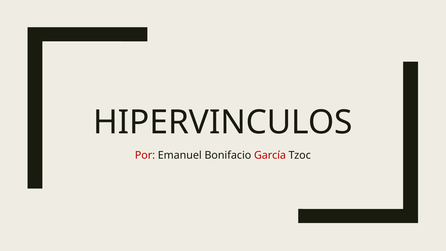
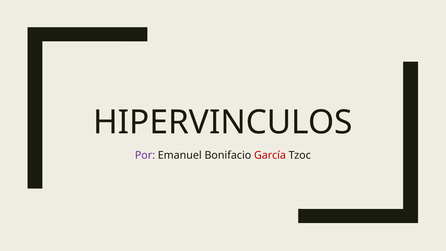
Por colour: red -> purple (145, 155)
